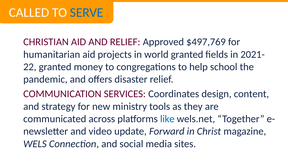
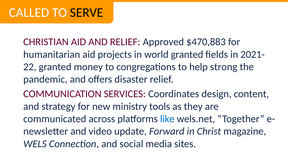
SERVE colour: blue -> black (87, 13)
$497,769: $497,769 -> $470,883 (206, 42)
school: school -> strong (224, 67)
